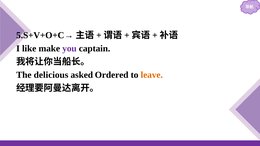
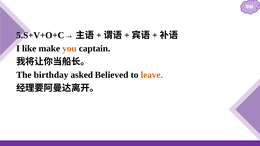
you colour: purple -> orange (69, 49)
delicious: delicious -> birthday (51, 75)
Ordered: Ordered -> Believed (112, 75)
